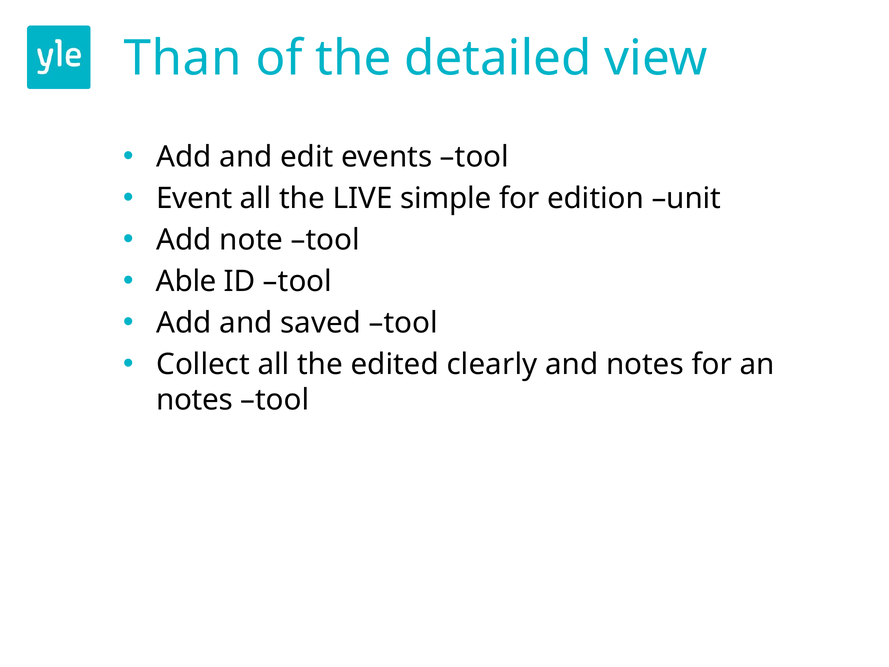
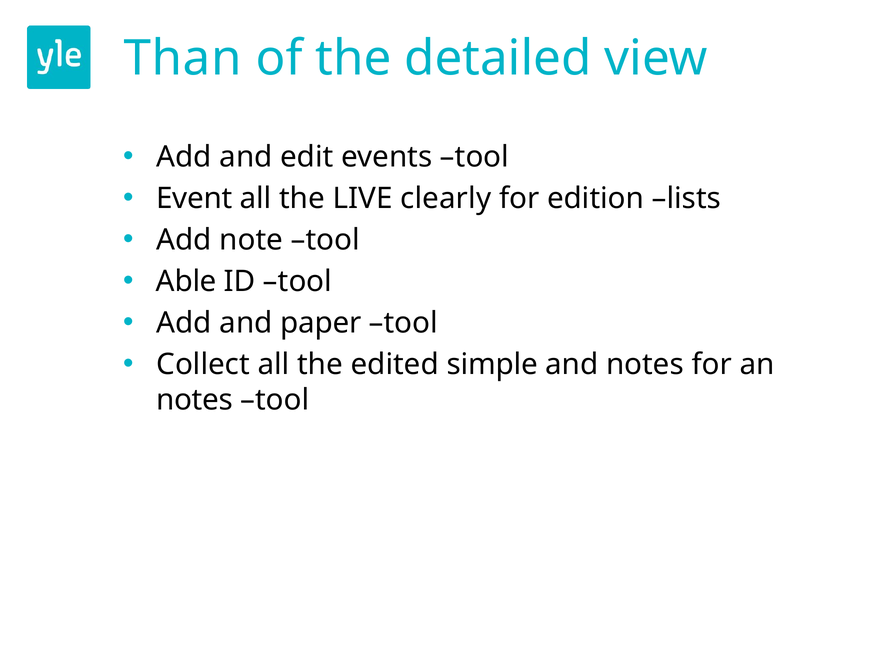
simple: simple -> clearly (446, 198)
unit: unit -> lists (686, 198)
saved: saved -> paper (321, 323)
clearly: clearly -> simple (492, 364)
